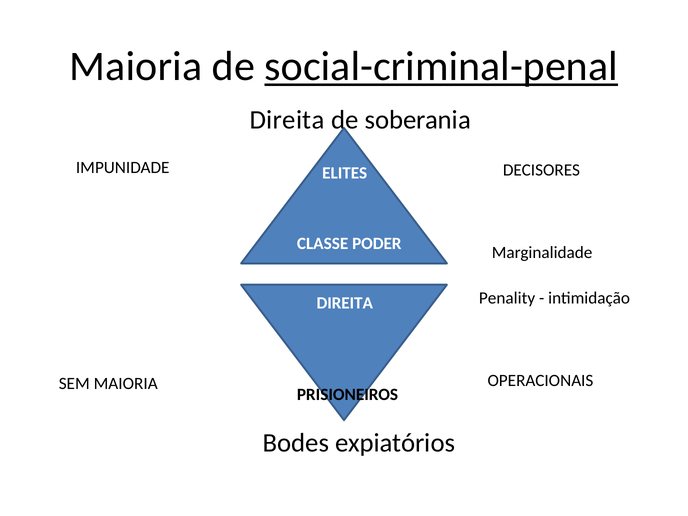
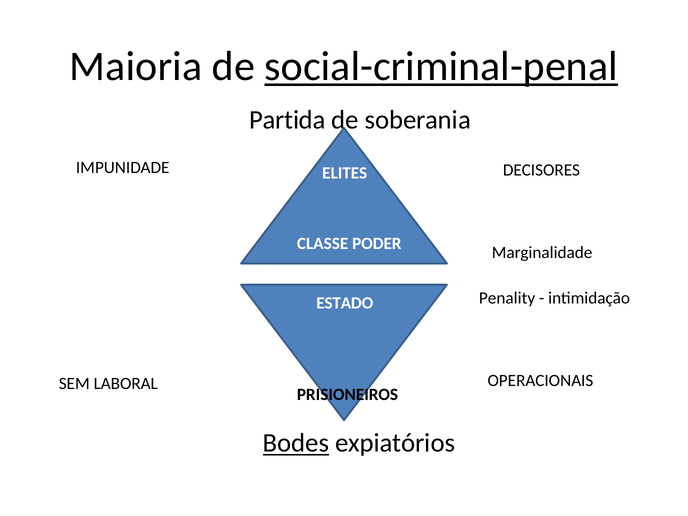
Direita: Direita -> Partida (287, 120)
DIREITA: DIREITA -> ESTADO (345, 303)
SEM MAIORIA: MAIORIA -> LABORAL (126, 384)
Bodes underline: none -> present (296, 443)
